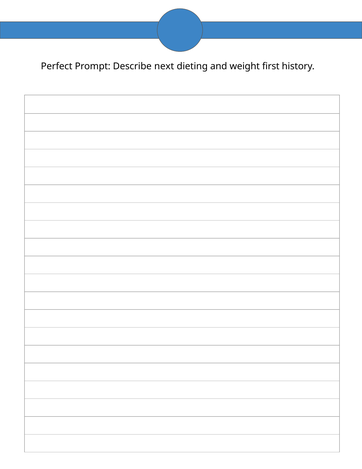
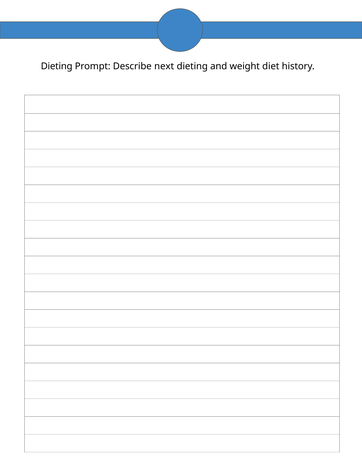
Perfect: Perfect -> Dieting (57, 66)
first: first -> diet (271, 66)
